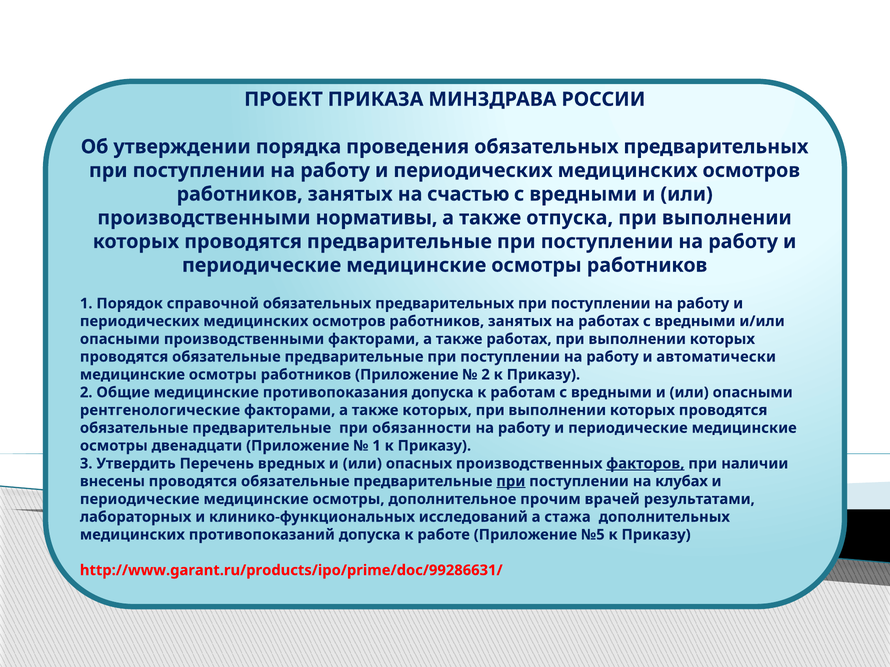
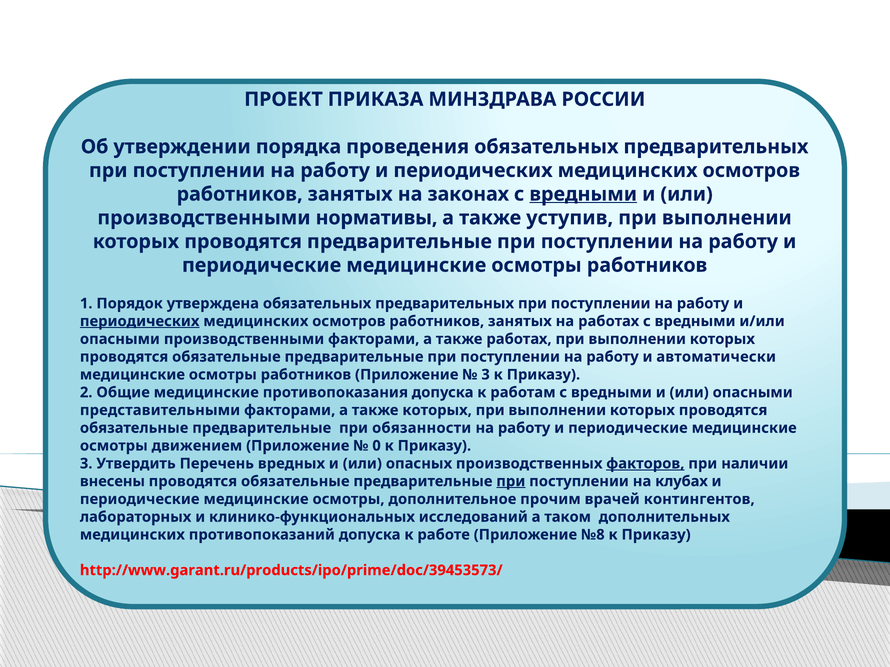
счастью: счастью -> законах (468, 194)
вредными underline: none -> present (583, 194)
отпуска: отпуска -> уступив (570, 218)
справочной: справочной -> утверждена (213, 304)
периодических underline: none -> present (140, 321)
2: 2 -> 3 (486, 375)
рентгенологические: рентгенологические -> представительными (160, 410)
двенадцати: двенадцати -> движением (197, 446)
1: 1 -> 0 (377, 446)
результатами: результатами -> контингентов (699, 499)
стажа: стажа -> таком (568, 517)
№5: №5 -> №8 (593, 535)
http://www.garant.ru/products/ipo/prime/doc/99286631/: http://www.garant.ru/products/ipo/prime/doc/99286631/ -> http://www.garant.ru/products/ipo/prime/doc/39453573/ (291, 571)
